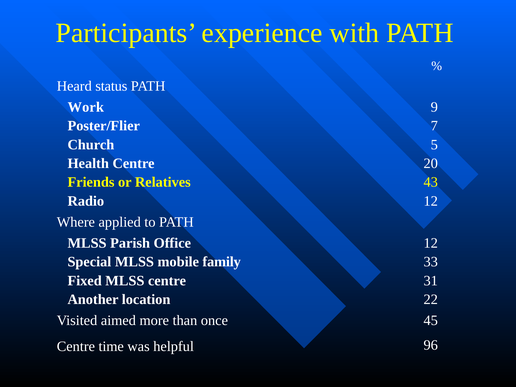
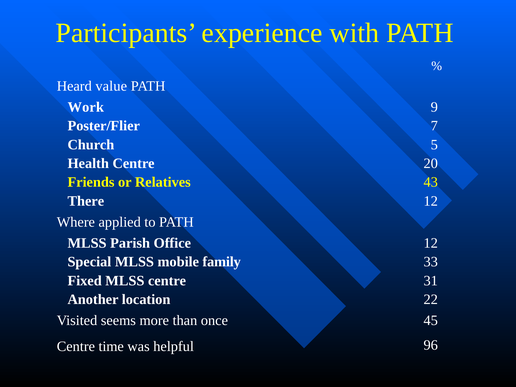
status: status -> value (111, 86)
Radio: Radio -> There (86, 201)
aimed: aimed -> seems (118, 321)
